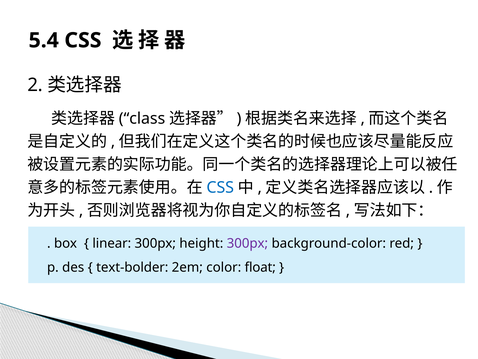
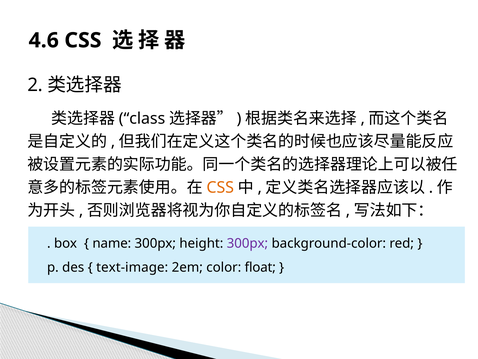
5.4: 5.4 -> 4.6 (44, 40)
CSS colour: blue -> orange (220, 187)
linear: linear -> name (112, 243)
text-bolder: text-bolder -> text-image (132, 267)
